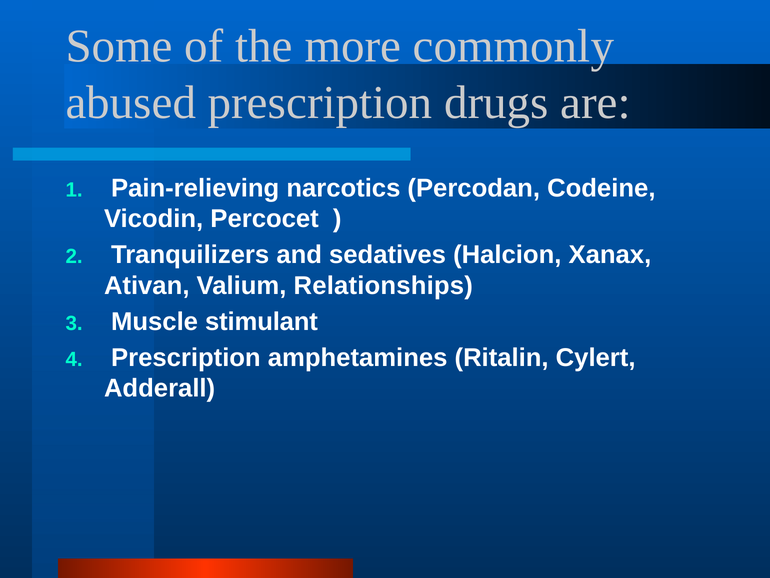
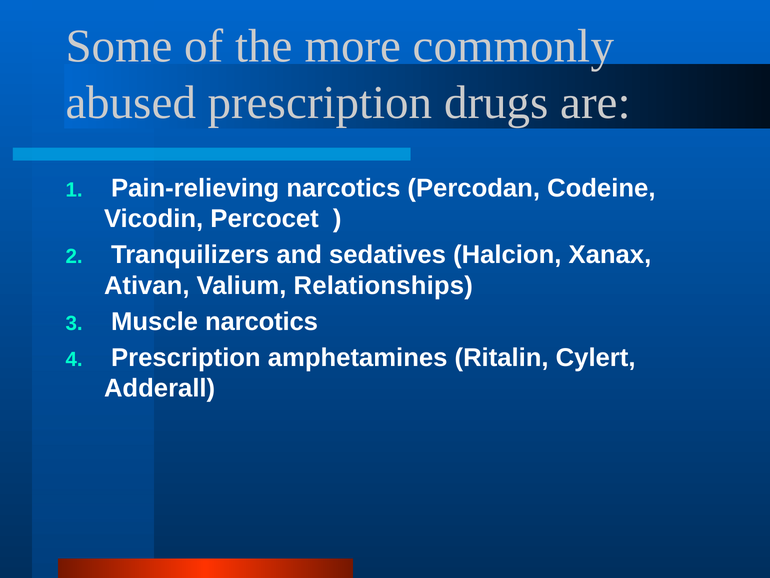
Muscle stimulant: stimulant -> narcotics (262, 321)
